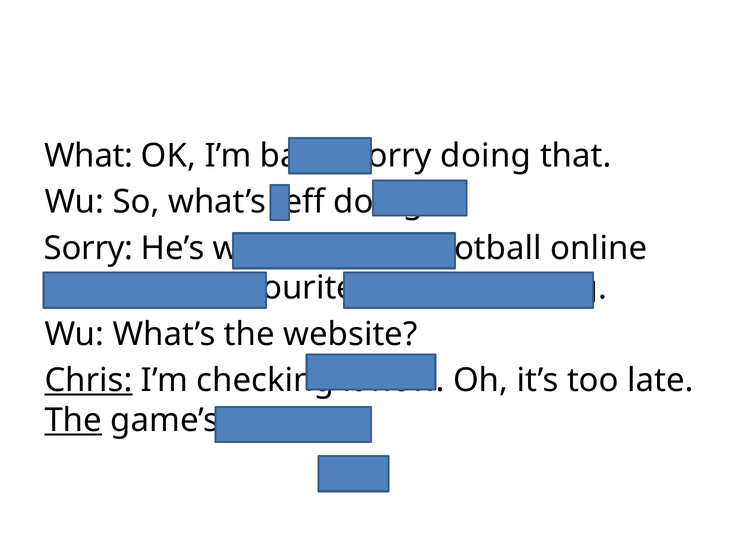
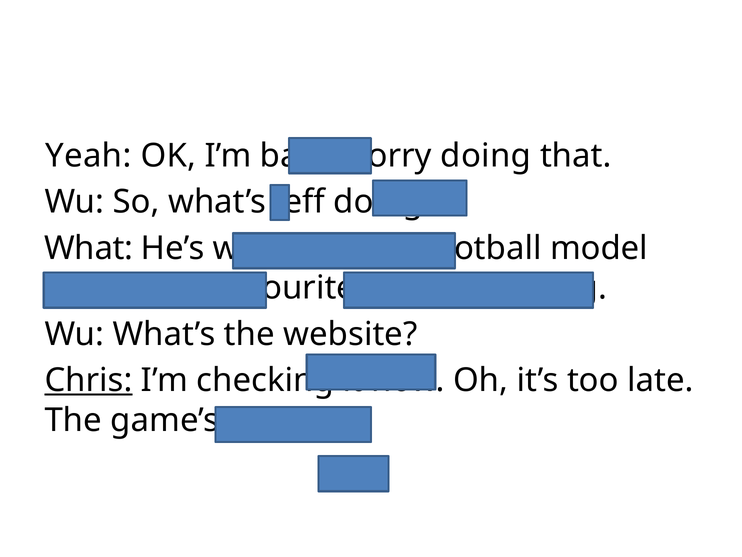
What: What -> Yeah (88, 156)
Sorry: Sorry -> What (89, 248)
online: online -> model (599, 248)
The underline: present -> none (73, 420)
